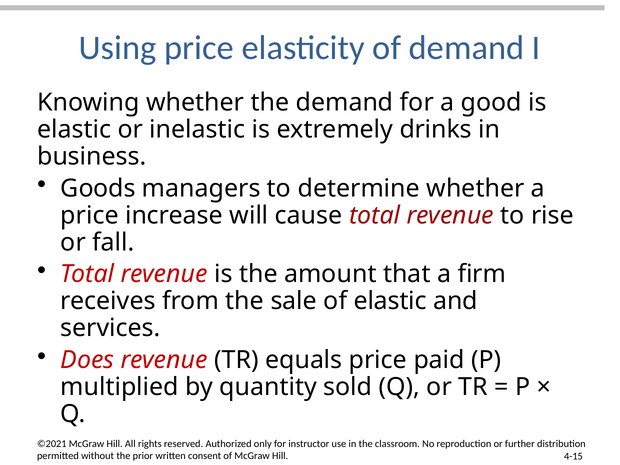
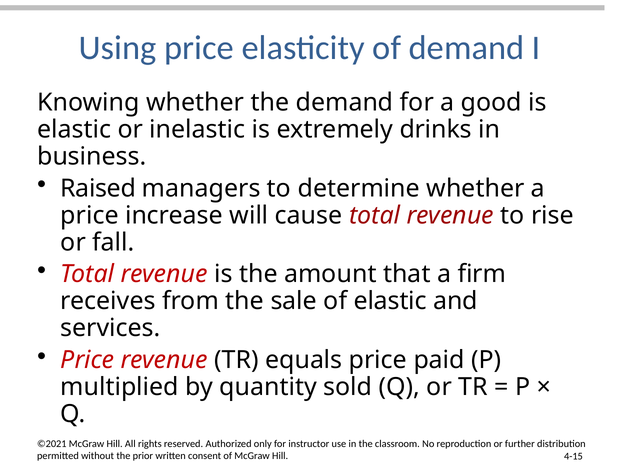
Goods: Goods -> Raised (98, 188)
Does: Does -> Price (87, 360)
